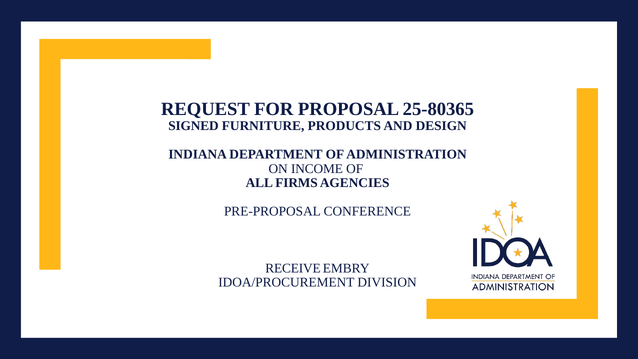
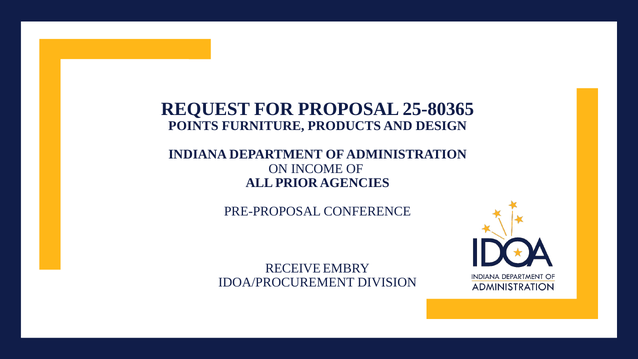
SIGNED: SIGNED -> POINTS (193, 126)
FIRMS: FIRMS -> PRIOR (297, 183)
